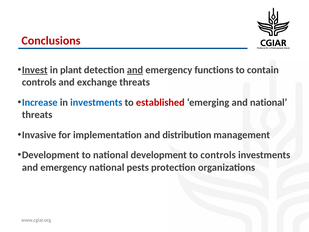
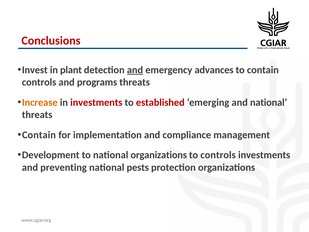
Invest underline: present -> none (35, 70)
functions: functions -> advances (214, 70)
exchange: exchange -> programs (97, 82)
Increase colour: blue -> orange (40, 102)
investments colour: blue -> red (96, 102)
Invasive: Invasive -> Contain (39, 135)
distribution: distribution -> compliance (187, 135)
national development: development -> organizations (159, 155)
emergency: emergency -> preventing (64, 167)
